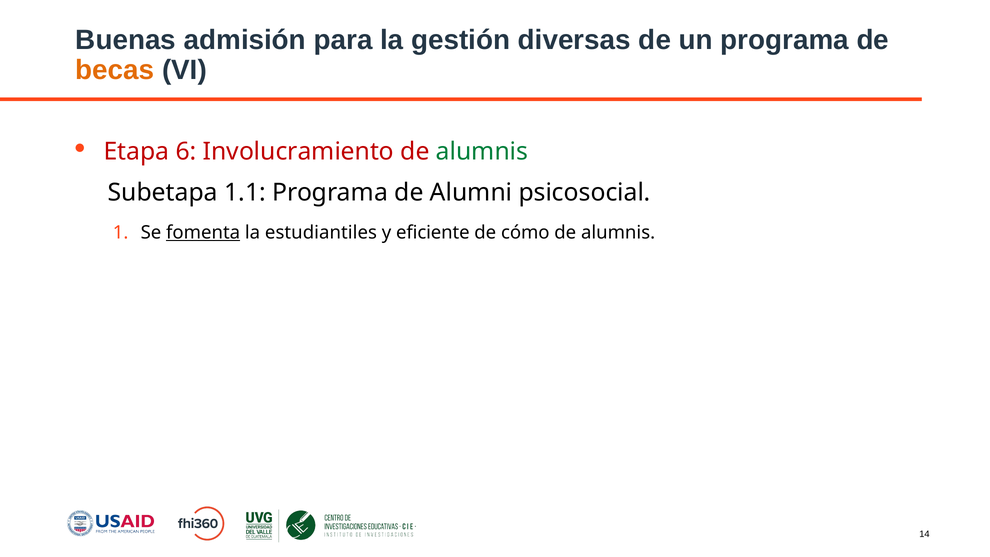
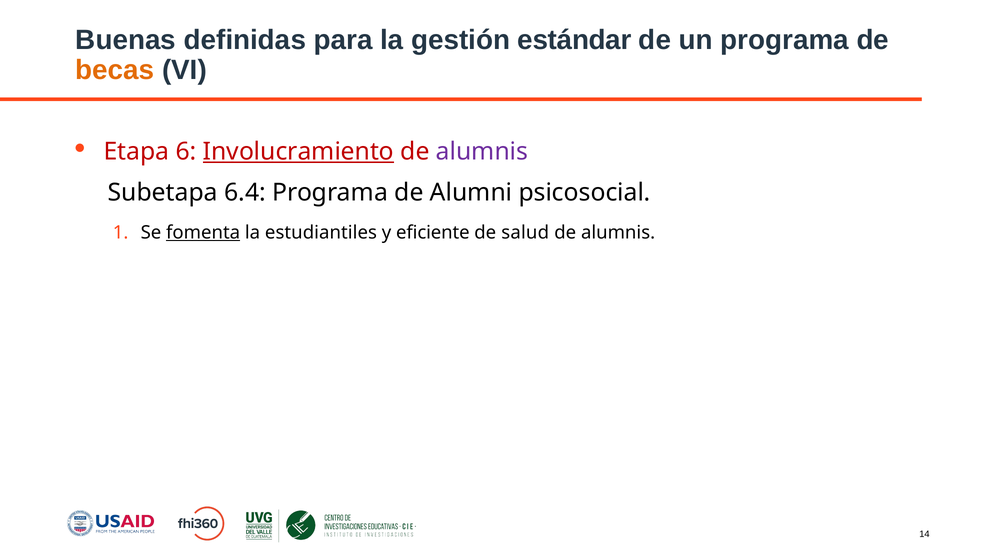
admisión: admisión -> definidas (245, 40)
diversas: diversas -> estándar (574, 40)
Involucramiento underline: none -> present (298, 152)
alumnis colour: green -> purple (482, 152)
1.1: 1.1 -> 6.4 (245, 192)
cómo: cómo -> salud (525, 232)
